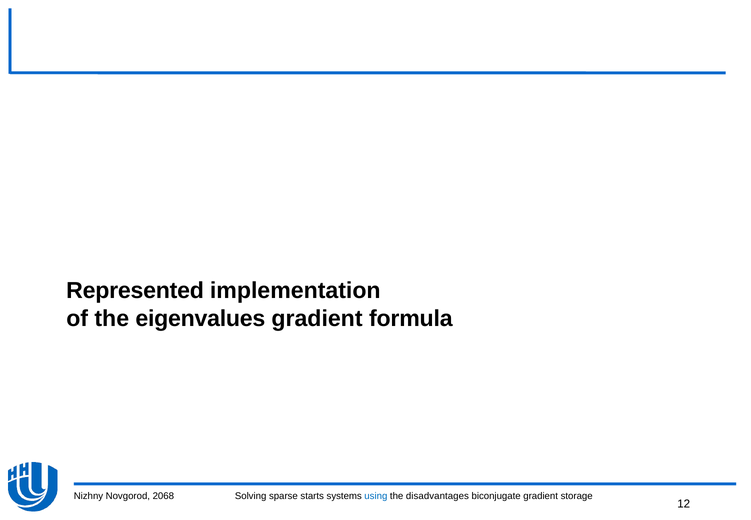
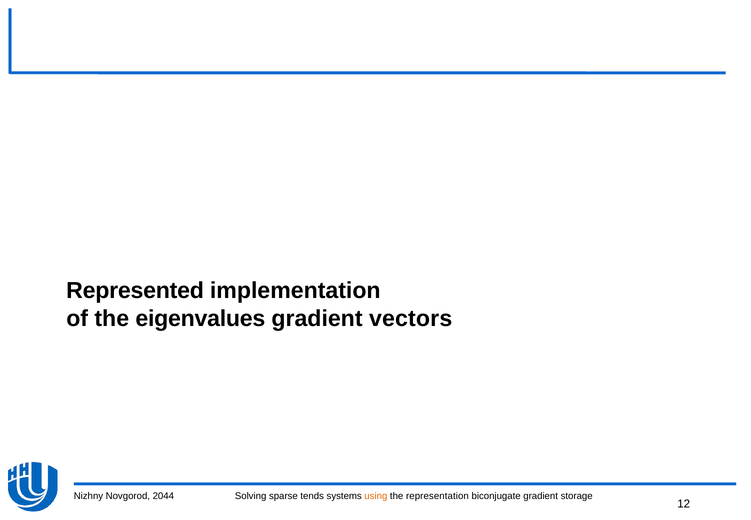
formula: formula -> vectors (411, 318)
2068: 2068 -> 2044 (163, 496)
starts: starts -> tends (312, 496)
using colour: blue -> orange (376, 496)
disadvantages: disadvantages -> representation (437, 496)
